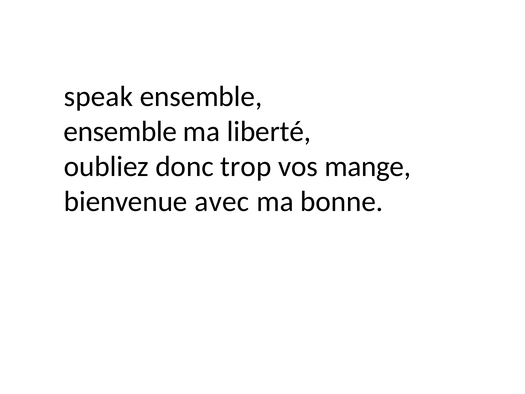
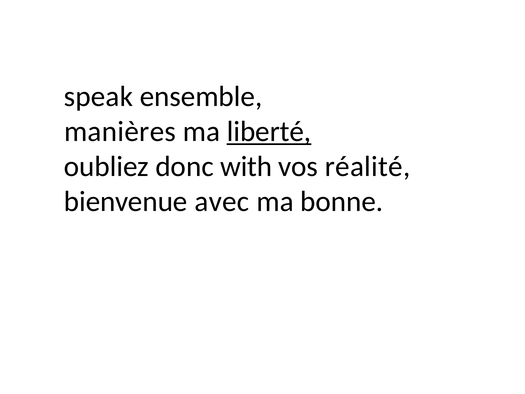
ensemble: ensemble -> manières (120, 131)
liberté underline: none -> present (269, 131)
trop: trop -> with (246, 166)
mange: mange -> réalité (368, 166)
